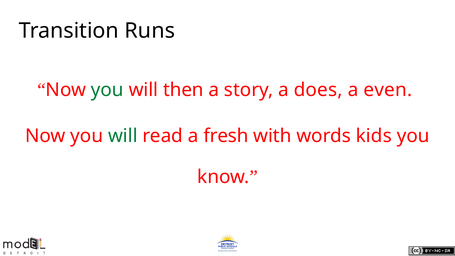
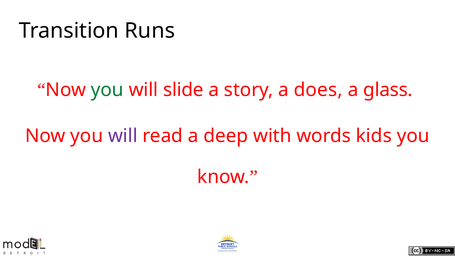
then: then -> slide (183, 90)
even: even -> glass (388, 90)
will colour: green -> purple (123, 136)
fresh: fresh -> deep (226, 136)
